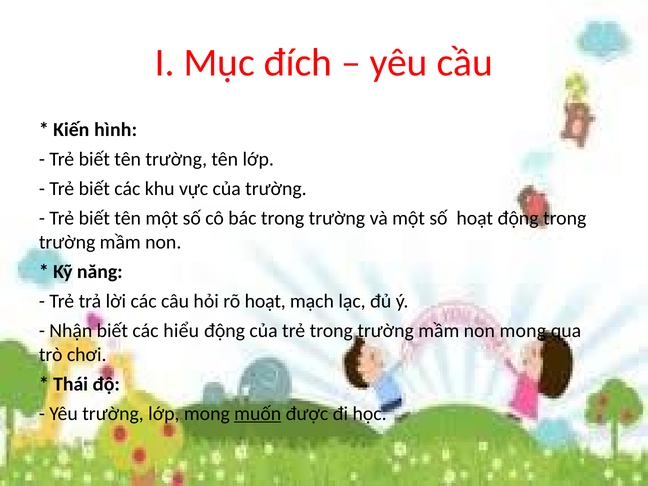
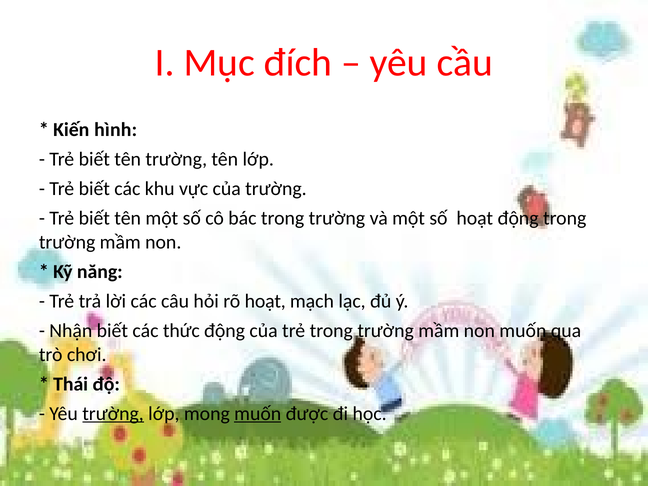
hiểu: hiểu -> thức (181, 331)
non mong: mong -> muốn (523, 331)
trường underline: none -> present (113, 414)
